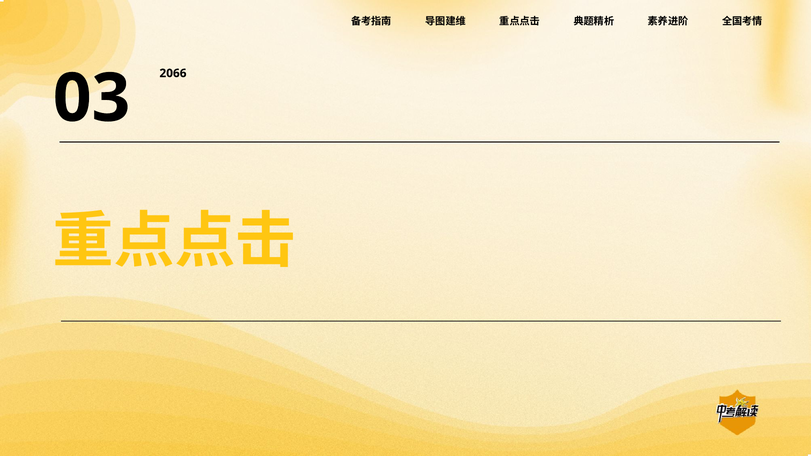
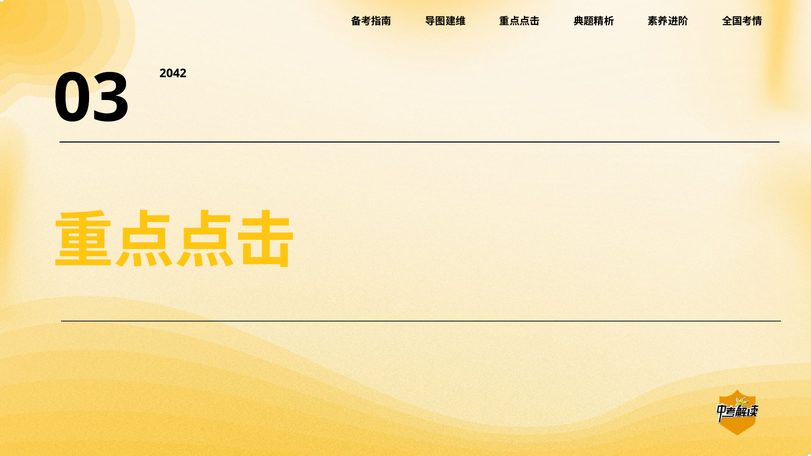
2066: 2066 -> 2042 (173, 73)
